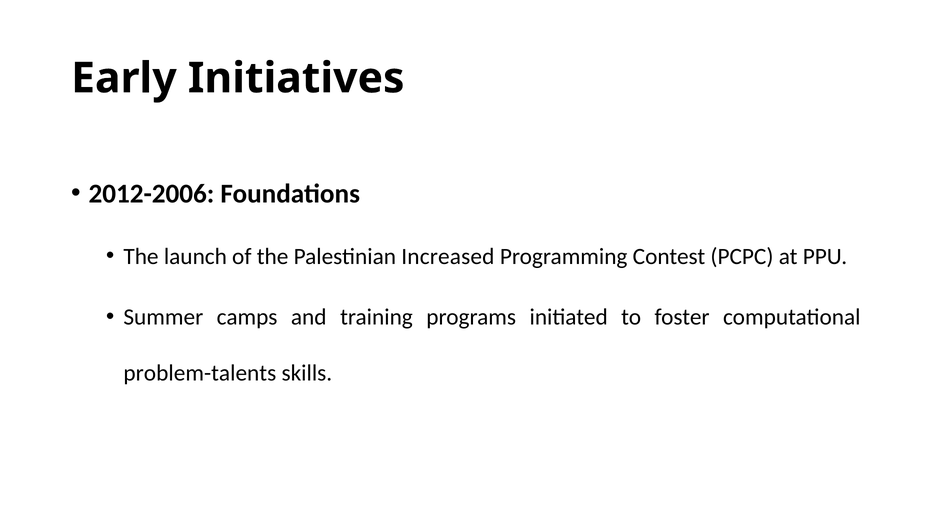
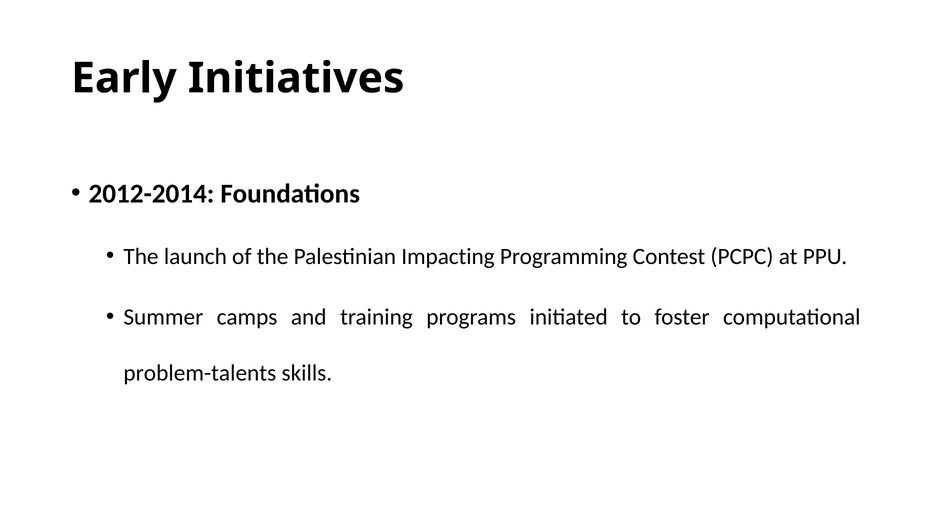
2012-2006: 2012-2006 -> 2012-2014 (151, 194)
Increased: Increased -> Impacting (448, 257)
